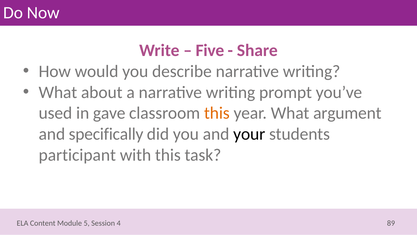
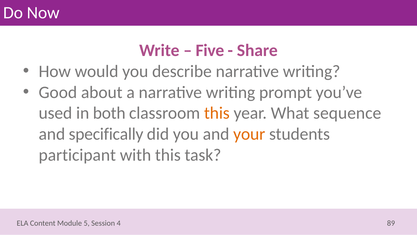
What: What -> Good (58, 92)
gave: gave -> both (109, 113)
argument: argument -> sequence (347, 113)
your colour: black -> orange (249, 134)
